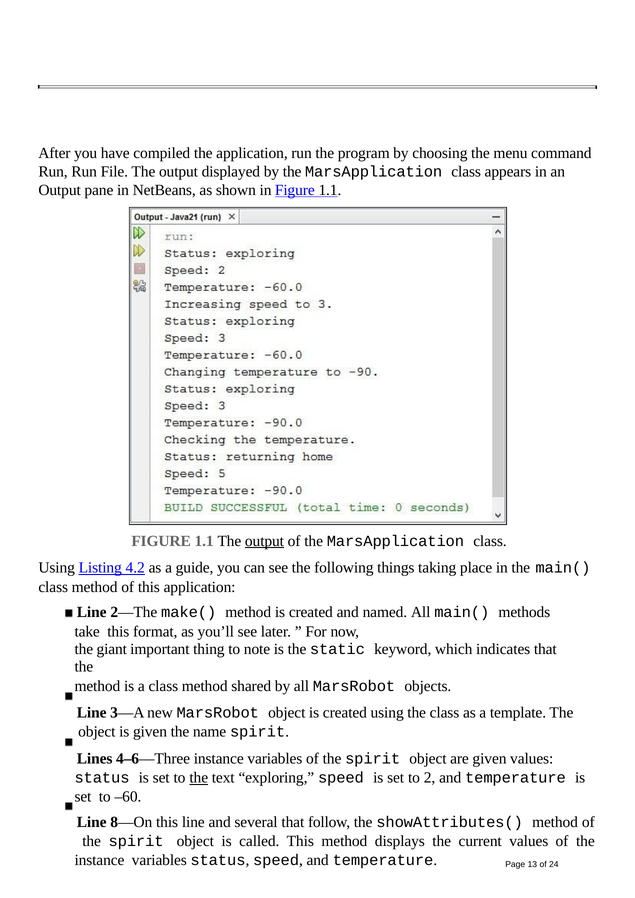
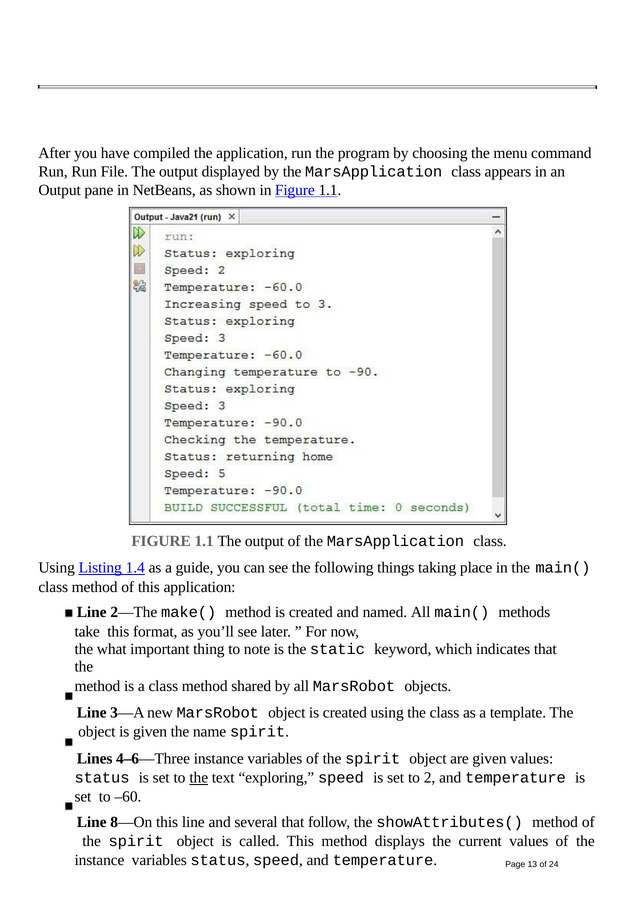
output underline: present -> none (265, 541)
4.2: 4.2 -> 1.4 (135, 568)
giant: giant -> what (112, 650)
